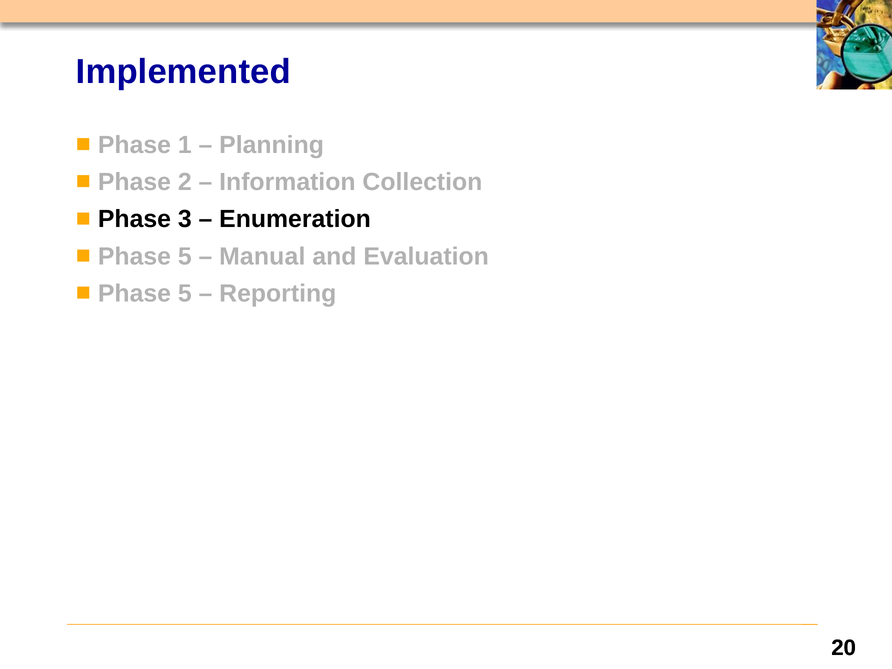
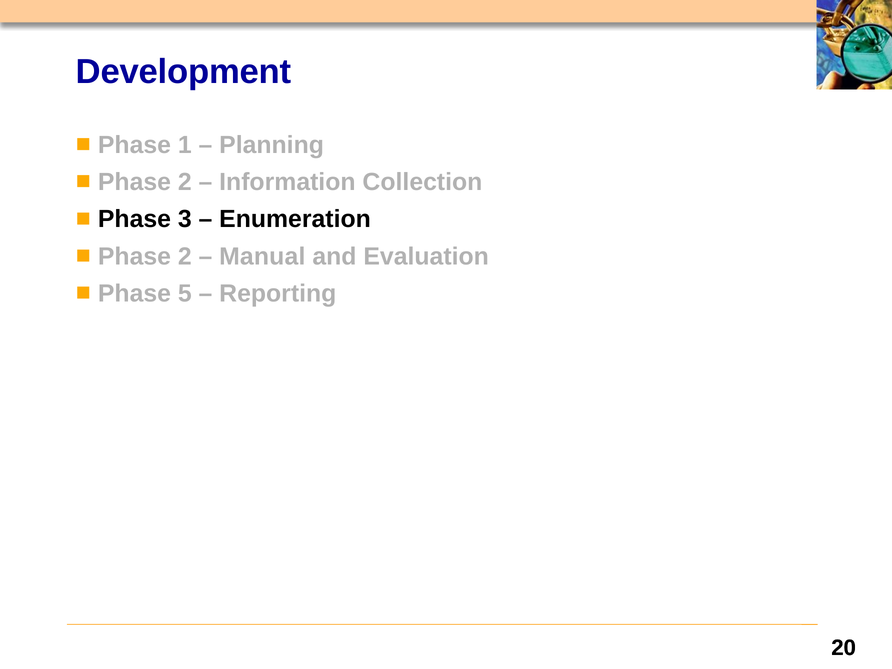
Implemented: Implemented -> Development (184, 72)
5: 5 -> 2 (185, 256)
